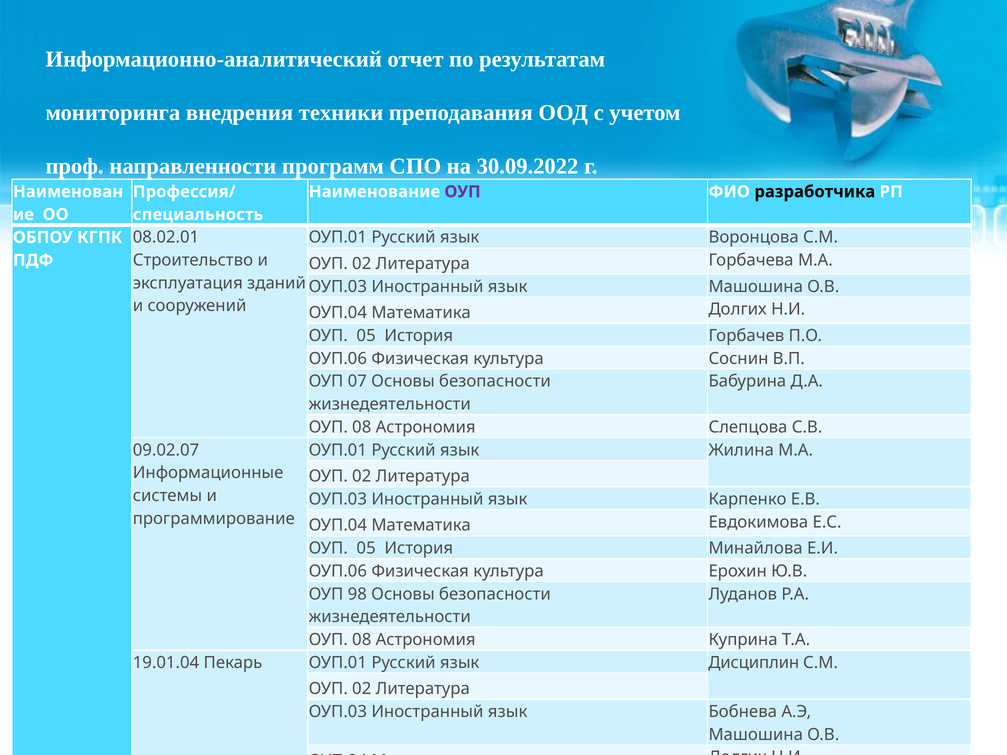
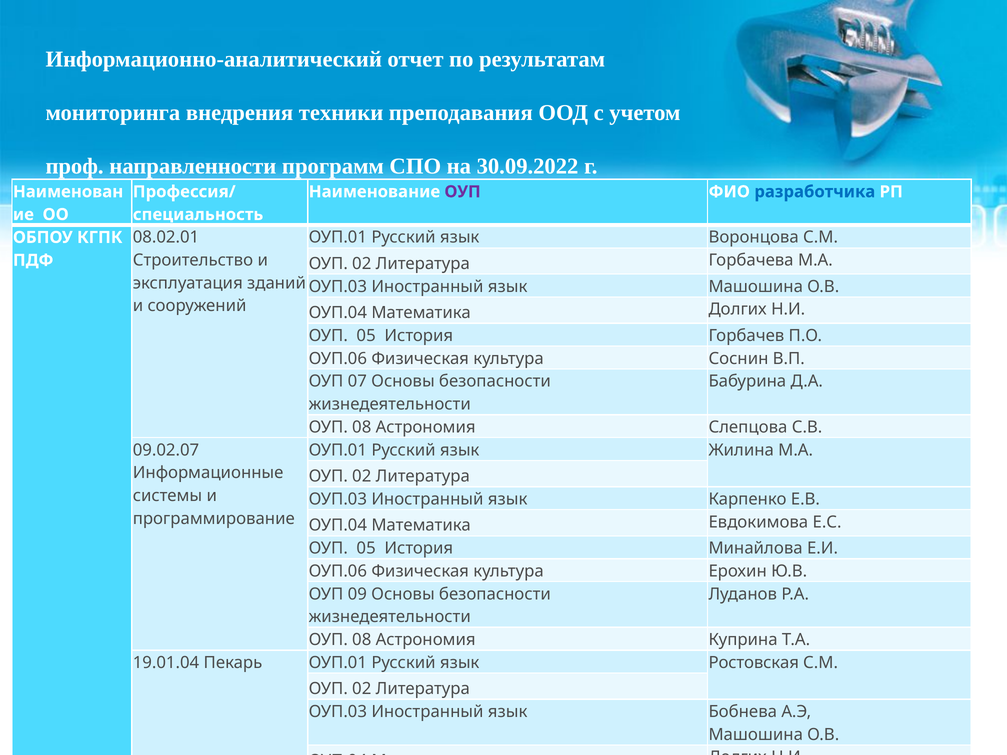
разработчика colour: black -> blue (815, 192)
98: 98 -> 09 (357, 594)
Дисциплин: Дисциплин -> Ростовская (754, 663)
